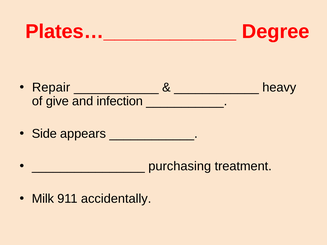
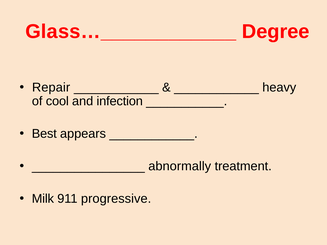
Plates…____________: Plates…____________ -> Glass…____________ (131, 32)
give: give -> cool (57, 101)
Side: Side -> Best (44, 134)
purchasing: purchasing -> abnormally (180, 166)
accidentally: accidentally -> progressive (116, 199)
